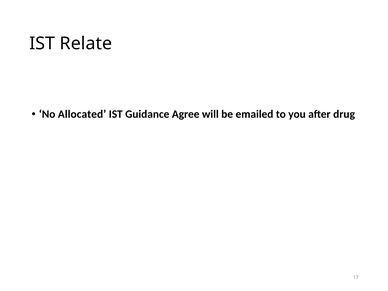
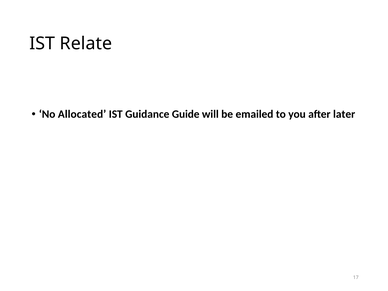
Agree: Agree -> Guide (186, 114)
drug: drug -> later (344, 114)
